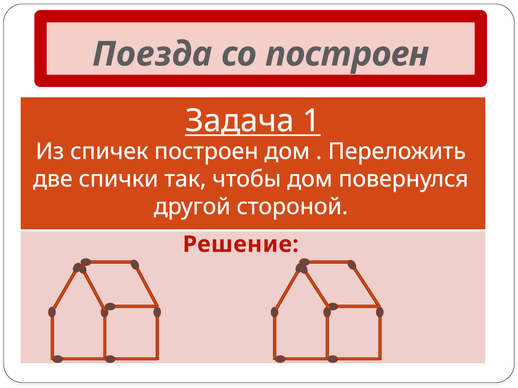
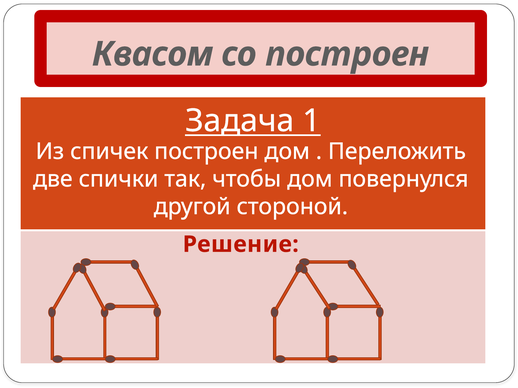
Поезда: Поезда -> Квасом (153, 54)
